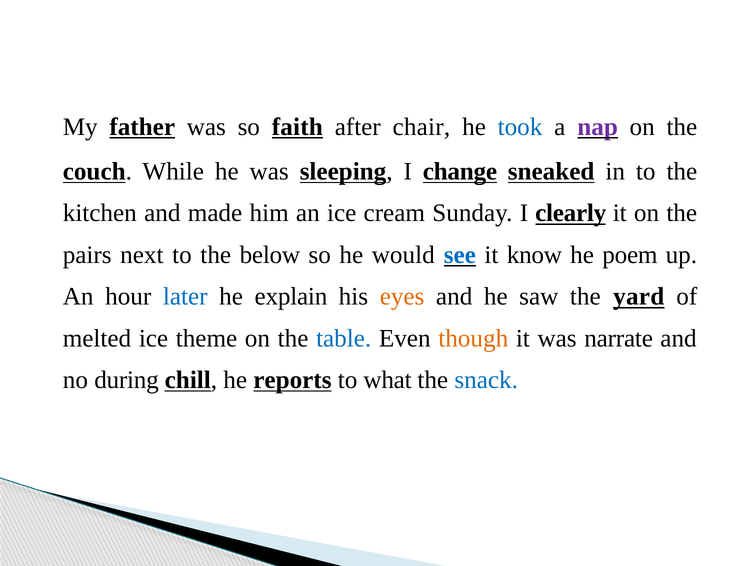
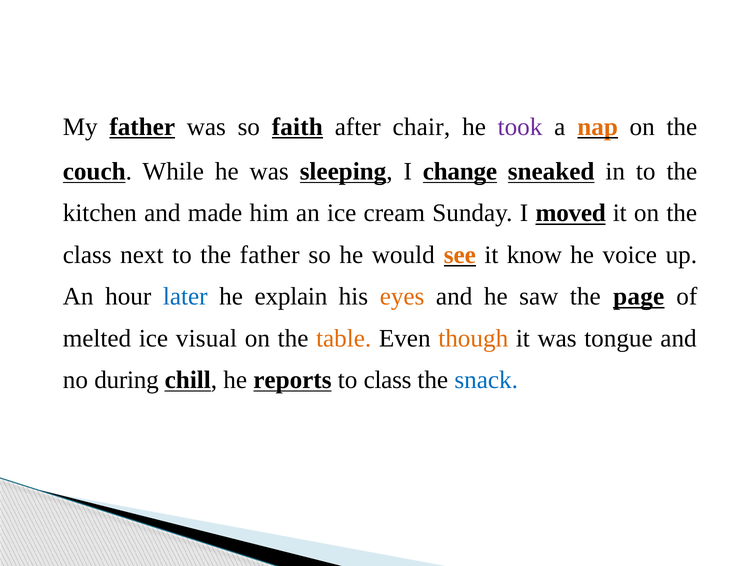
took colour: blue -> purple (520, 127)
nap colour: purple -> orange (598, 127)
clearly: clearly -> moved (571, 213)
pairs: pairs -> class (87, 255)
the below: below -> father (270, 255)
see colour: blue -> orange (460, 255)
poem: poem -> voice (630, 255)
yard: yard -> page (639, 297)
theme: theme -> visual (206, 338)
table colour: blue -> orange (344, 338)
narrate: narrate -> tongue (618, 338)
to what: what -> class (388, 380)
